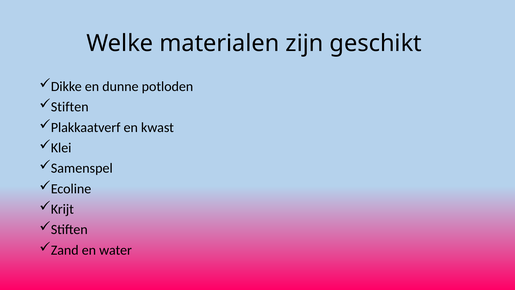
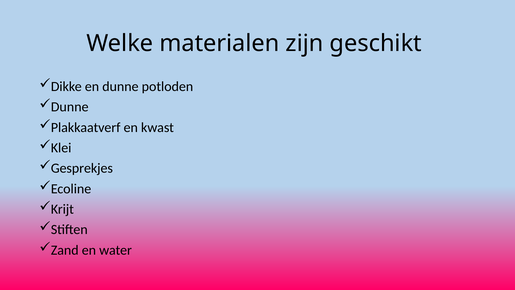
Stiften: Stiften -> Dunne (70, 107)
Samenspel: Samenspel -> Gesprekjes (82, 168)
